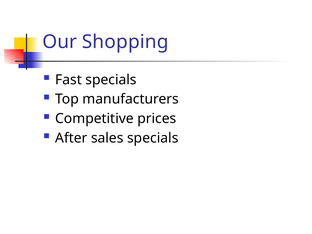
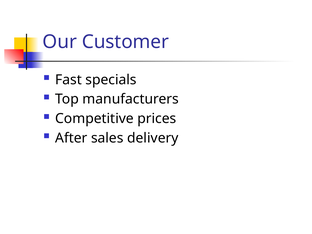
Shopping: Shopping -> Customer (125, 42)
sales specials: specials -> delivery (153, 138)
